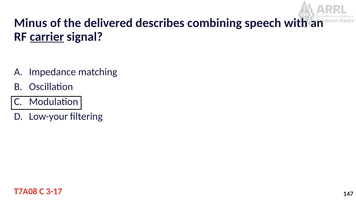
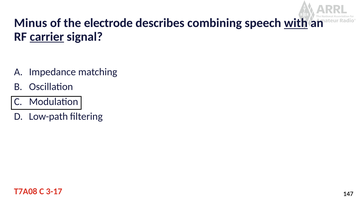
delivered: delivered -> electrode (108, 23)
with underline: none -> present (296, 23)
Low-your: Low-your -> Low-path (48, 117)
